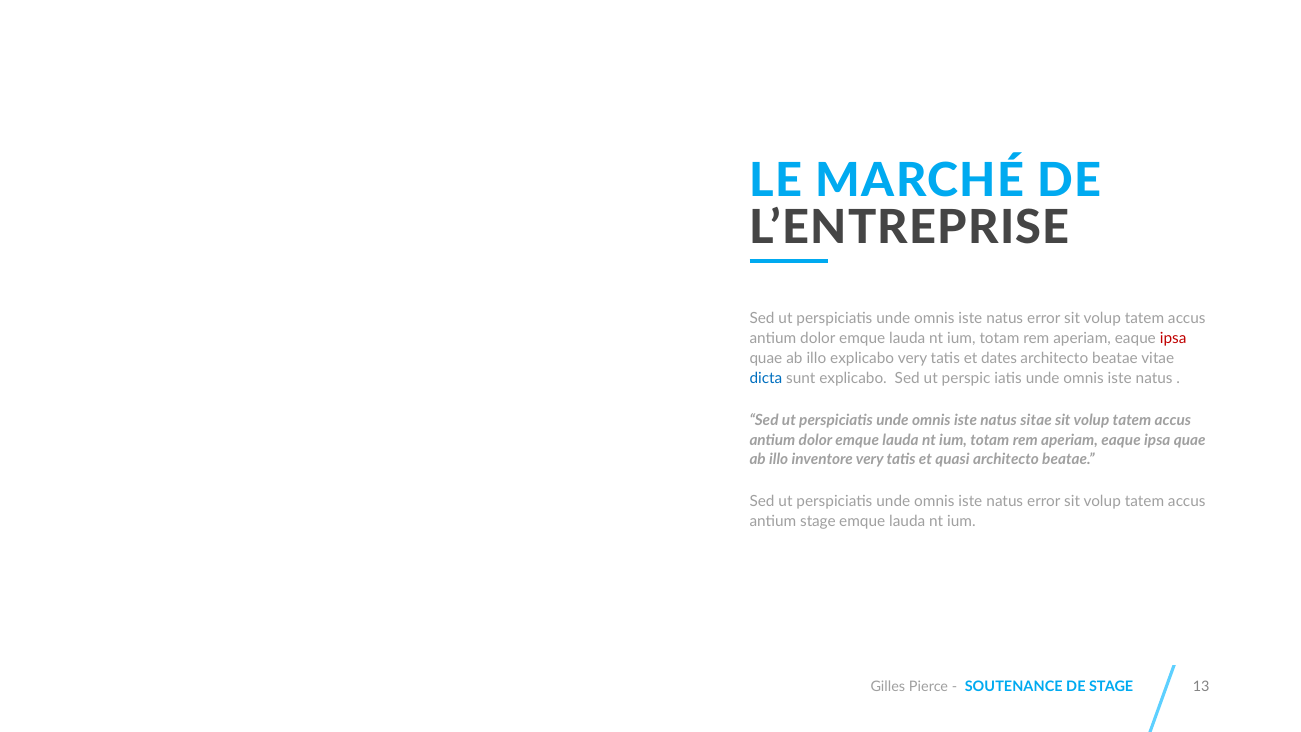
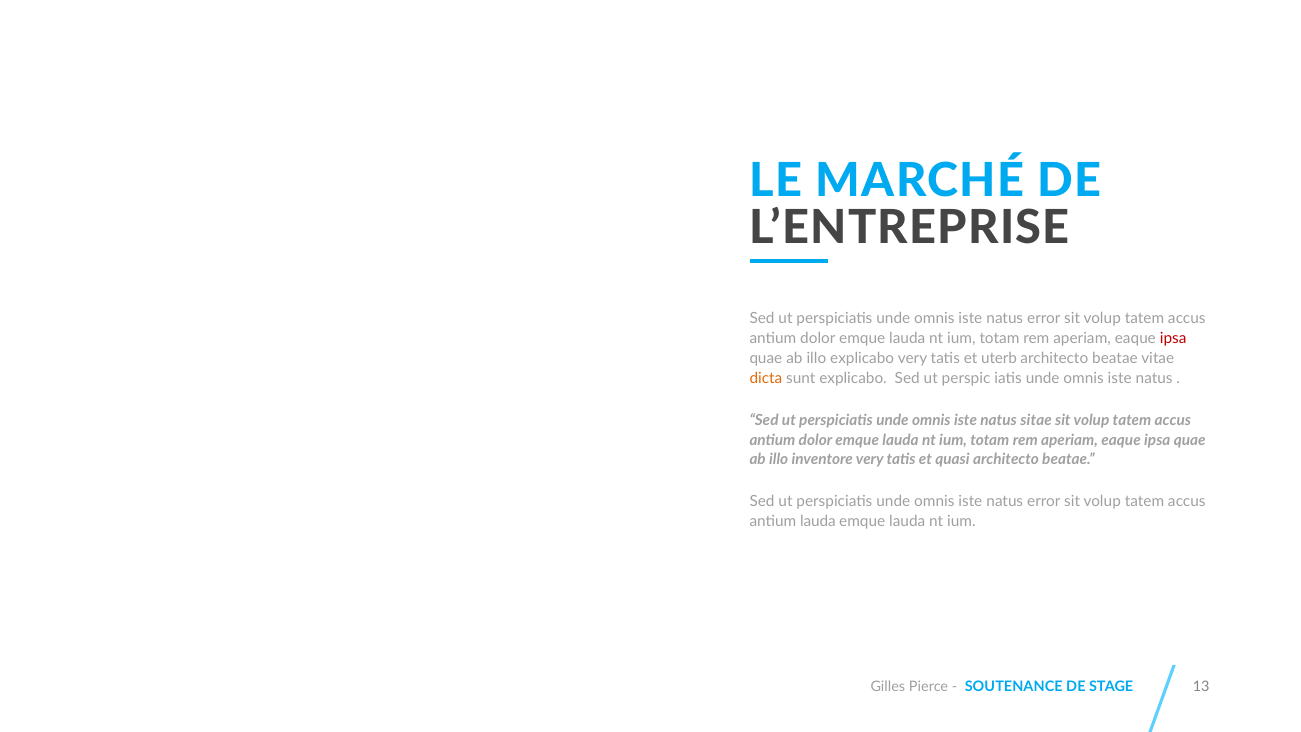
dates: dates -> uterb (999, 359)
dicta colour: blue -> orange (766, 378)
antium stage: stage -> lauda (818, 521)
